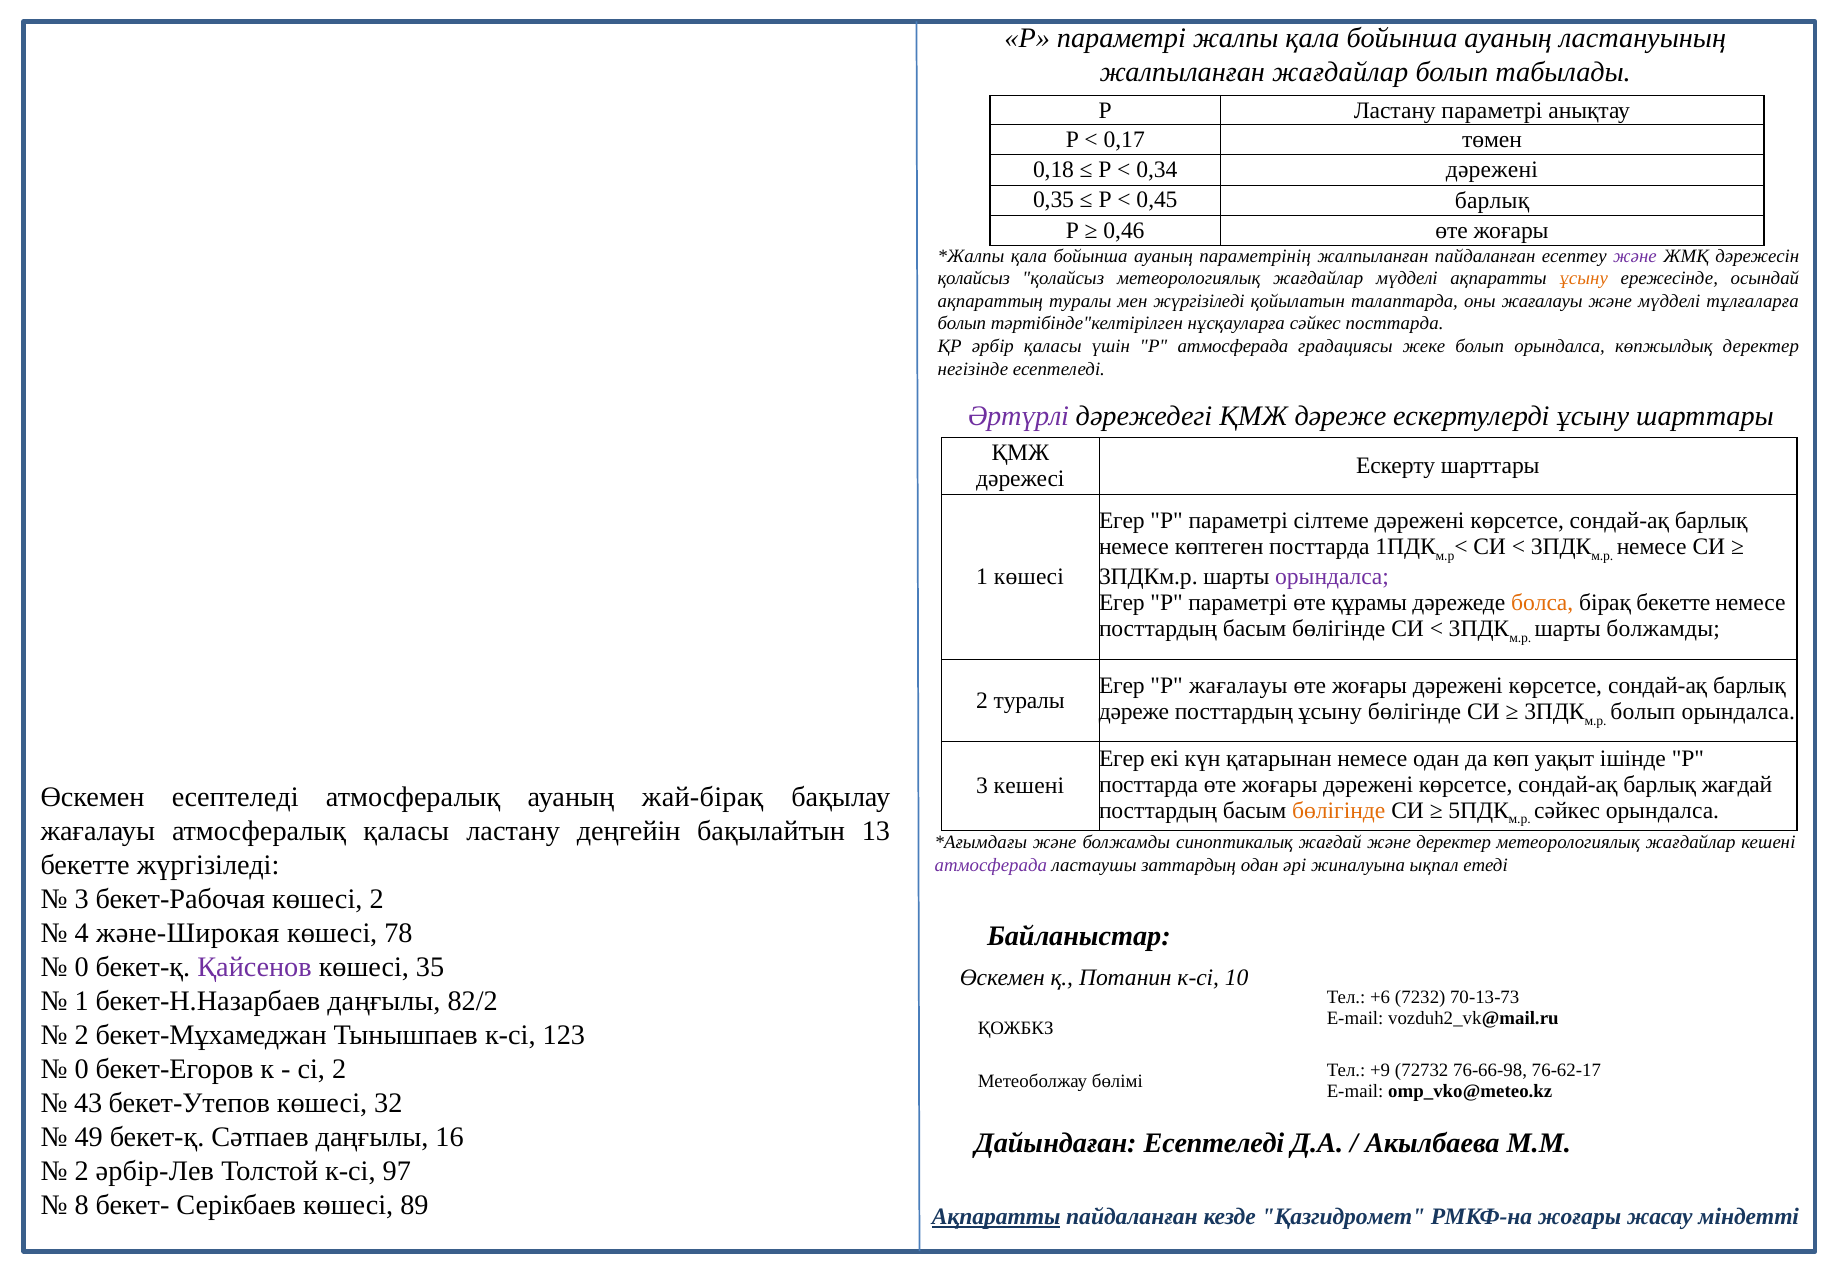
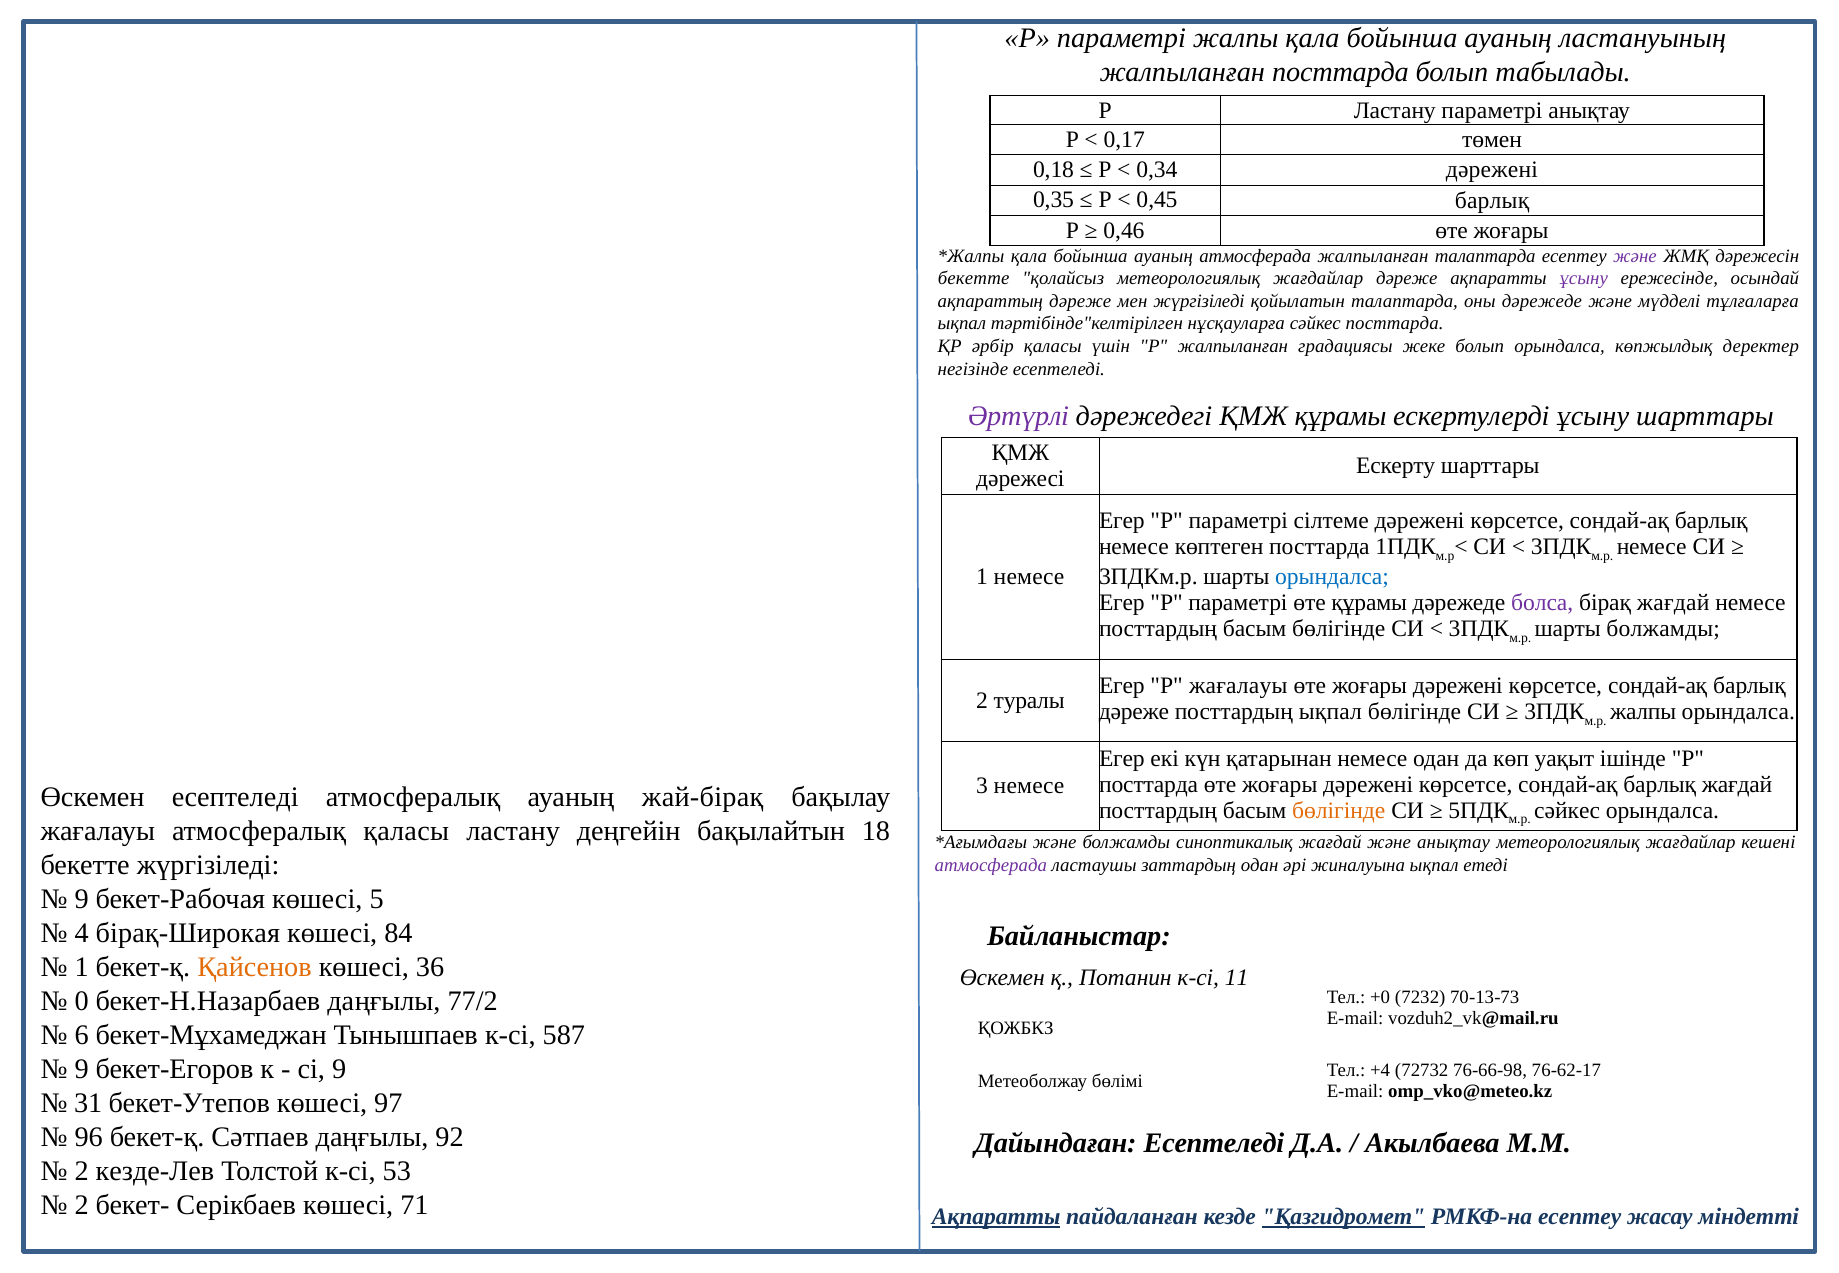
жалпыланған жағдайлар: жағдайлар -> посттарда (1340, 72)
ауаның параметрінің: параметрінің -> атмосферада (1255, 256)
жалпыланған пайдаланған: пайдаланған -> талаптарда (1485, 256)
қолайсыз: қолайсыз -> бекетте (974, 278)
жағдайлар мүдделі: мүдделі -> дәреже (1407, 278)
ұсыну colour: orange -> purple (1584, 278)
ақпараттың туралы: туралы -> дәреже (1080, 301)
оны жағалауы: жағалауы -> дәрежеде (1542, 301)
болып: болып -> ықпал (962, 324)
Р атмосферада: атмосферада -> жалпыланған (1233, 346)
ҚМЖ дәреже: дәреже -> құрамы (1341, 416)
1 көшесі: көшесі -> немесе (1029, 577)
орындалса colour: purple -> blue (1332, 577)
болса colour: orange -> purple (1542, 603)
бірақ бекетте: бекетте -> жағдай (1673, 603)
посттардың ұсыну: ұсыну -> ықпал (1330, 712)
болып: болып -> жалпы (1643, 712)
3 кешені: кешені -> немесе (1029, 786)
13: 13 -> 18 (876, 831)
және деректер: деректер -> анықтау (1454, 843)
3: 3 -> 9 (82, 899)
көшесі 2: 2 -> 5 (377, 899)
және-Широкая: және-Широкая -> бірақ-Широкая (188, 933)
78: 78 -> 84 (398, 933)
0: 0 -> 1 (82, 967)
Қайсенов colour: purple -> orange (255, 967)
35: 35 -> 36 (430, 967)
10: 10 -> 11 (1237, 978)
1: 1 -> 0 (82, 1001)
82/2: 82/2 -> 77/2 (473, 1001)
+6: +6 -> +0 (1380, 997)
2: 2 -> 6 (82, 1035)
123: 123 -> 587 (564, 1035)
0: 0 -> 9 (82, 1069)
сі 2: 2 -> 9 (339, 1069)
+9: +9 -> +4 (1380, 1071)
43: 43 -> 31 (88, 1103)
32: 32 -> 97 (388, 1103)
49: 49 -> 96 (89, 1137)
16: 16 -> 92 (450, 1137)
әрбір-Лев: әрбір-Лев -> кезде-Лев (155, 1171)
97: 97 -> 53 (397, 1171)
8: 8 -> 2 (82, 1205)
89: 89 -> 71 (414, 1205)
Қазгидромет underline: none -> present (1343, 1217)
РМКФ-на жоғары: жоғары -> есептеу (1580, 1217)
